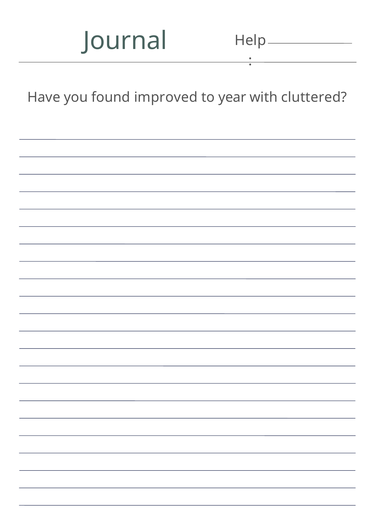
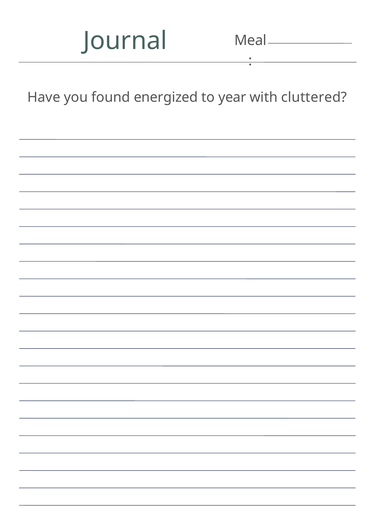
Help: Help -> Meal (250, 40)
improved: improved -> energized (166, 97)
